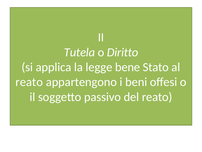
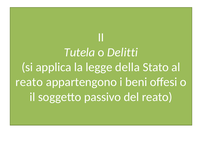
Diritto: Diritto -> Delitti (123, 52)
bene: bene -> della (127, 67)
